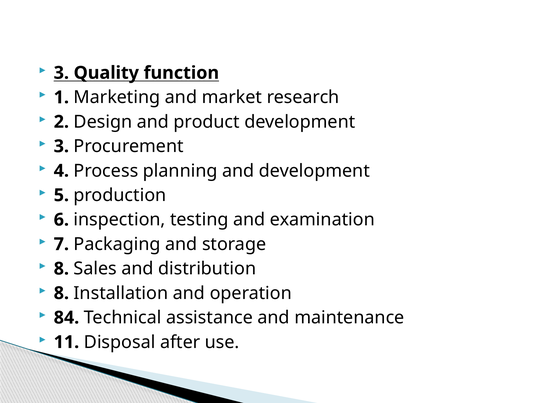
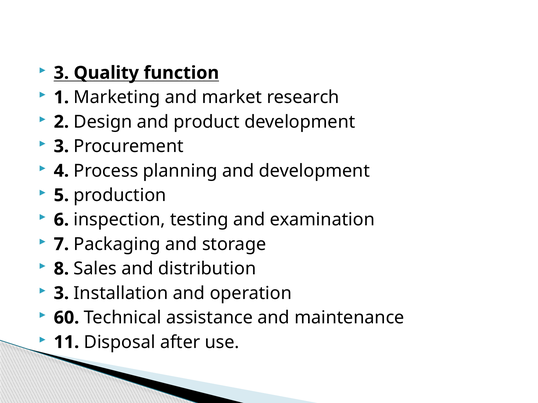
8: 8 -> 3 (61, 294)
84: 84 -> 60 (66, 318)
